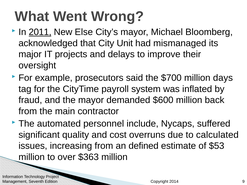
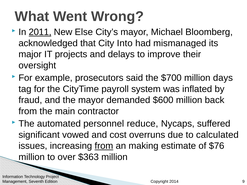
Unit: Unit -> Into (125, 43)
include: include -> reduce (142, 124)
quality: quality -> vowed (76, 135)
from underline: none -> present (104, 146)
defined: defined -> making (144, 146)
$53: $53 -> $76 (217, 146)
